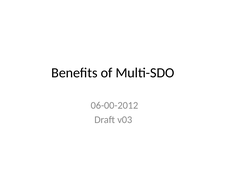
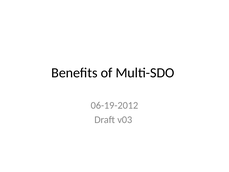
06-00-2012: 06-00-2012 -> 06-19-2012 (114, 105)
